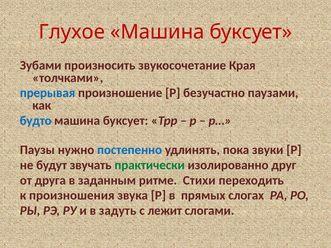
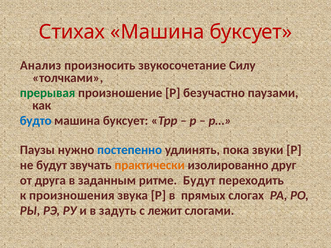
Глухое: Глухое -> Стихах (72, 32)
Зубами: Зубами -> Анализ (41, 65)
Края: Края -> Силу (242, 65)
прерывая colour: blue -> green (48, 93)
практически colour: green -> orange (150, 165)
ритме Стихи: Стихи -> Будут (199, 180)
